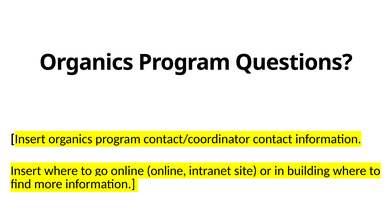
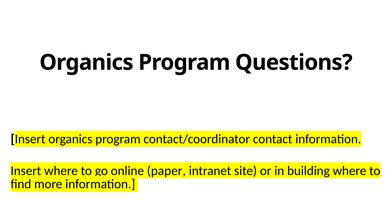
online: online -> paper (166, 170)
